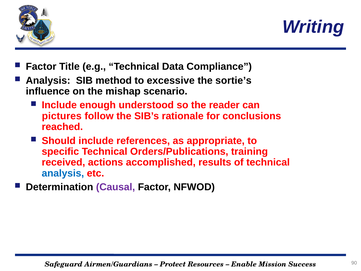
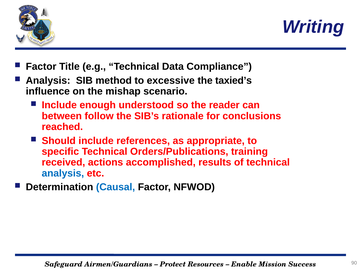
sortie’s: sortie’s -> taxied’s (234, 80)
pictures: pictures -> between (62, 116)
Causal colour: purple -> blue (116, 187)
